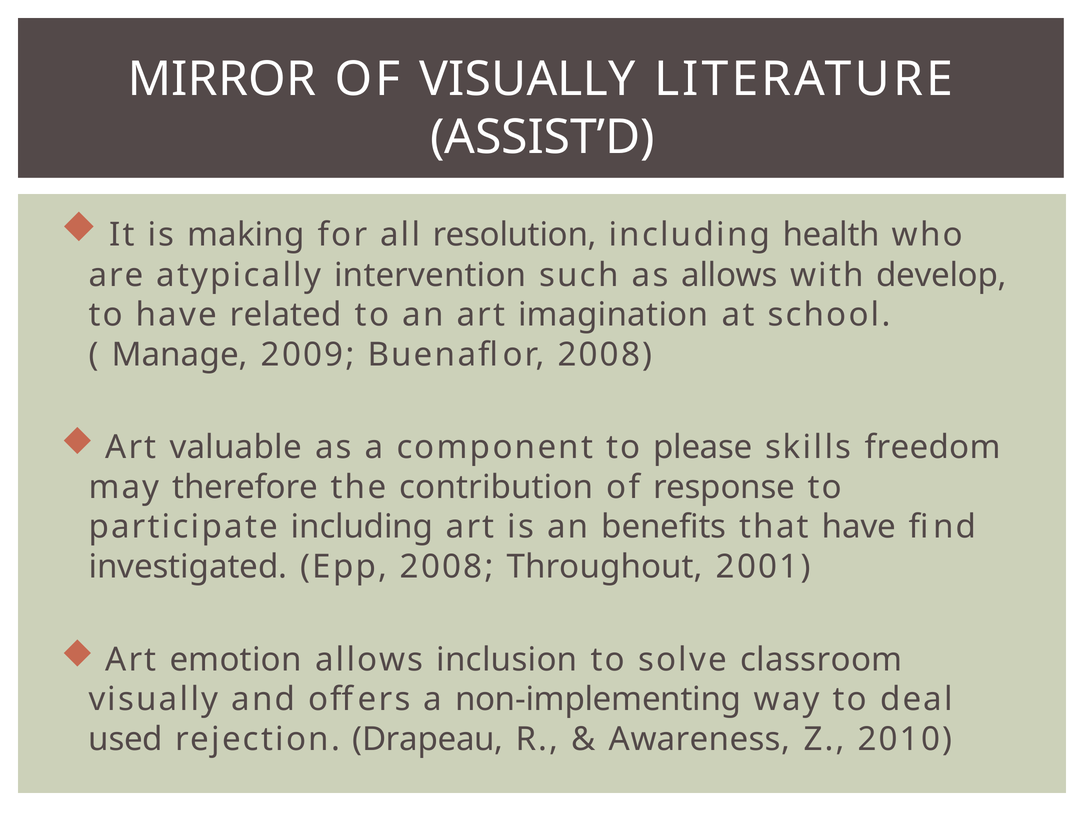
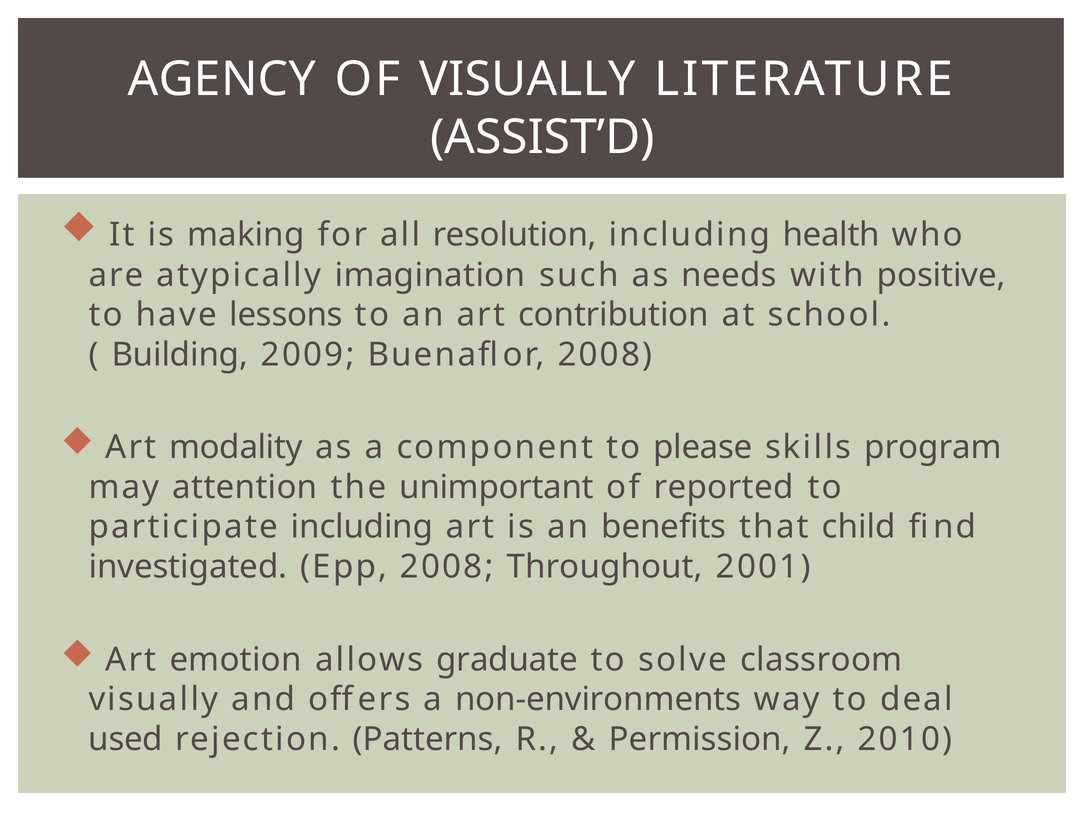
MIRROR: MIRROR -> AGENCY (222, 79)
intervention: intervention -> imagination (430, 275)
as allows: allows -> needs (729, 275)
develop: develop -> positive (941, 275)
related: related -> lessons (286, 315)
imagination: imagination -> contribution (613, 315)
Manage: Manage -> Building (180, 355)
valuable: valuable -> modality (236, 447)
freedom: freedom -> program (933, 447)
therefore: therefore -> attention (245, 487)
contribution: contribution -> unimportant (497, 487)
response: response -> reported (724, 487)
that have: have -> child (859, 527)
inclusion: inclusion -> graduate (507, 659)
non-implementing: non-implementing -> non-environments (598, 699)
Drapeau: Drapeau -> Patterns (428, 739)
Awareness: Awareness -> Permission (700, 739)
